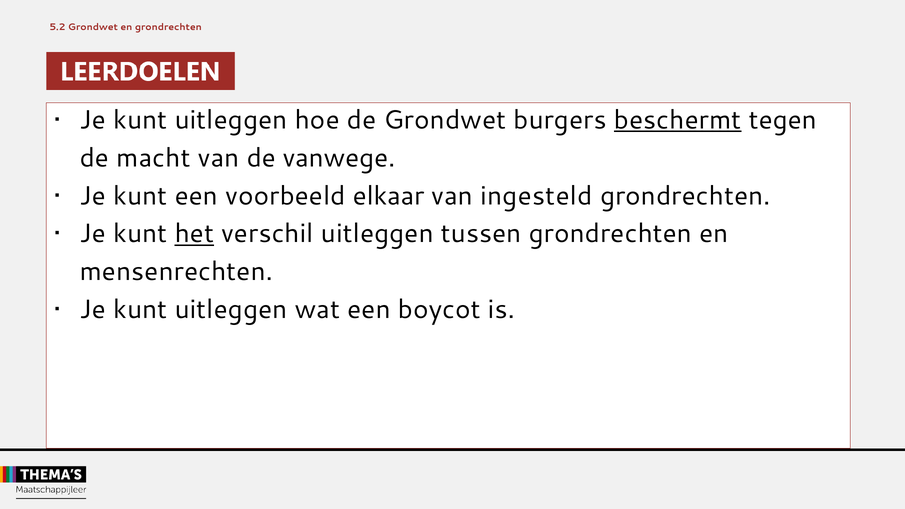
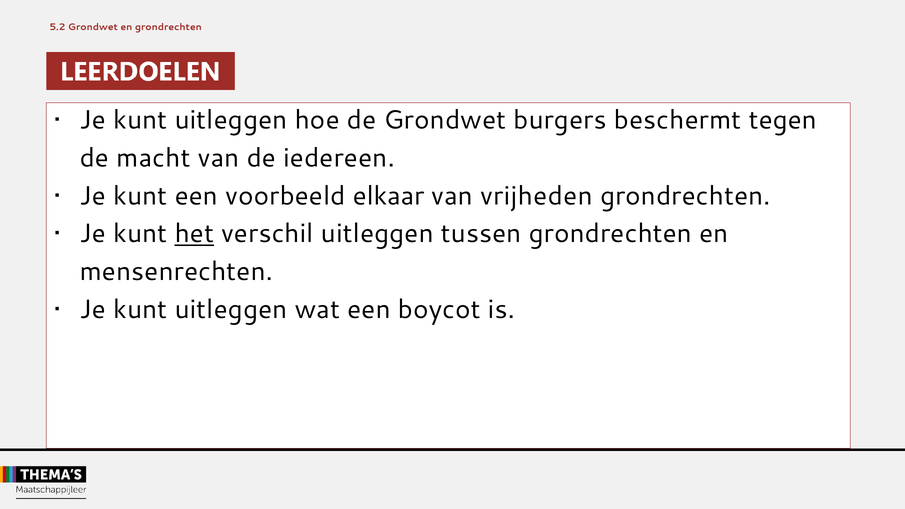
beschermt underline: present -> none (678, 120)
vanwege: vanwege -> iedereen (339, 158)
ingesteld: ingesteld -> vrijheden (536, 196)
